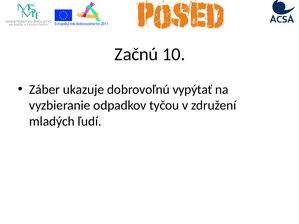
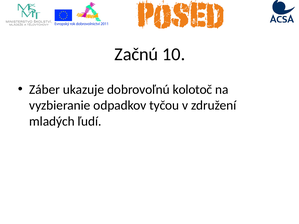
vypýtať: vypýtať -> kolotoč (192, 90)
